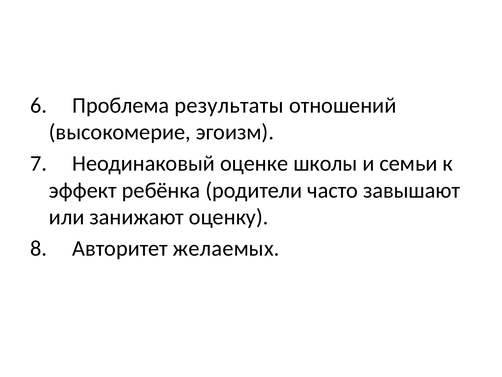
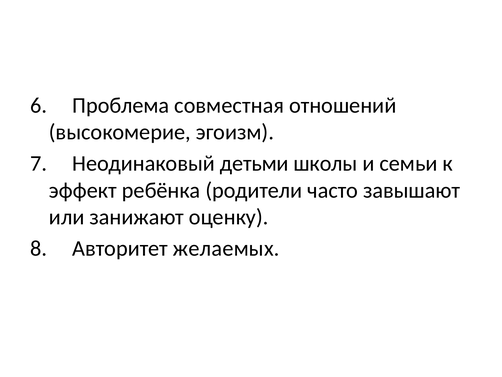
результаты: результаты -> совместная (229, 105)
оценке: оценке -> детьми (254, 163)
